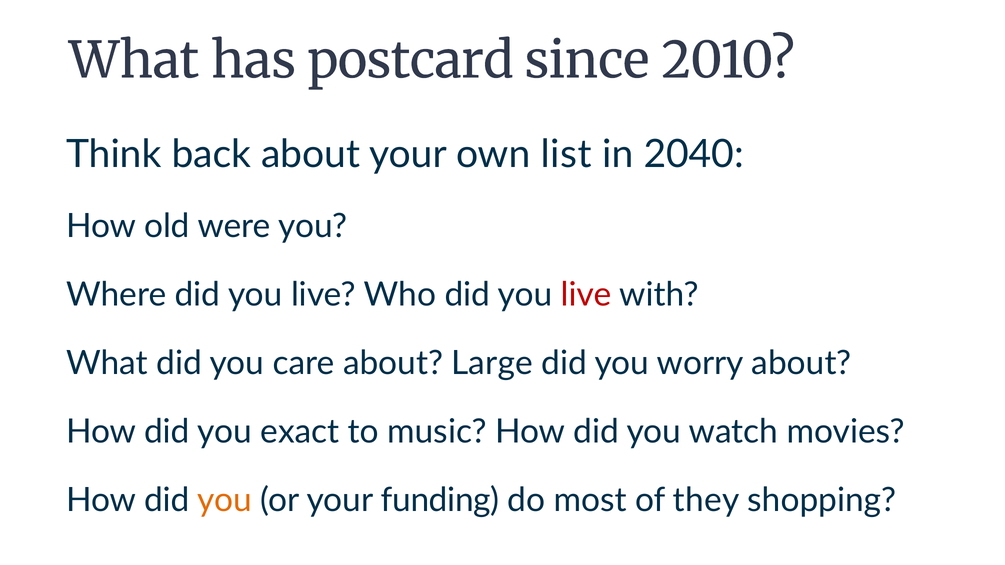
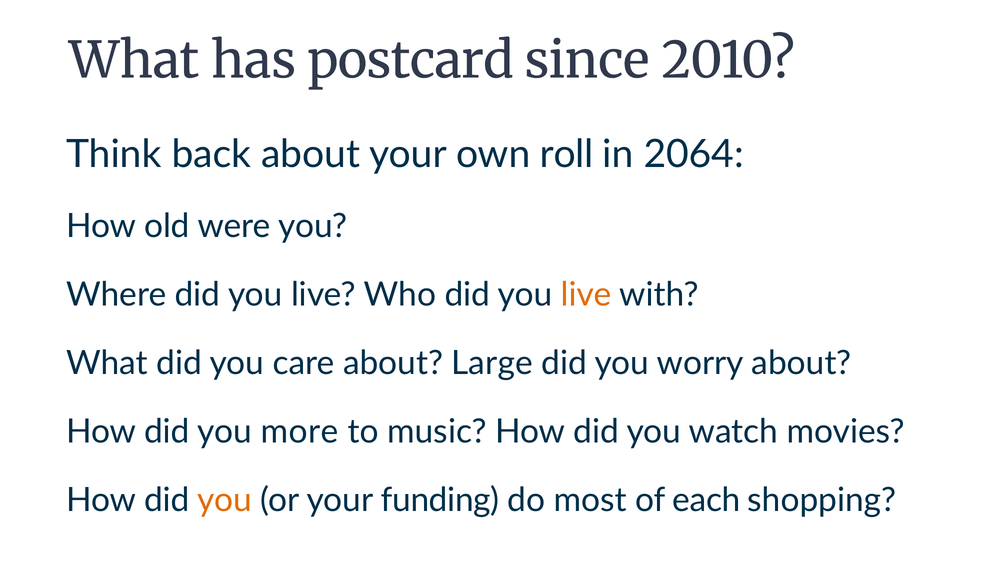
list: list -> roll (567, 155)
2040: 2040 -> 2064 (694, 155)
live colour: red -> orange (586, 295)
exact: exact -> more (300, 432)
they: they -> each (706, 500)
